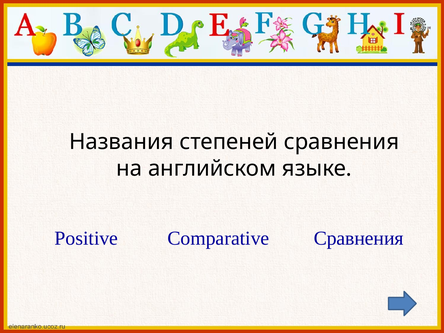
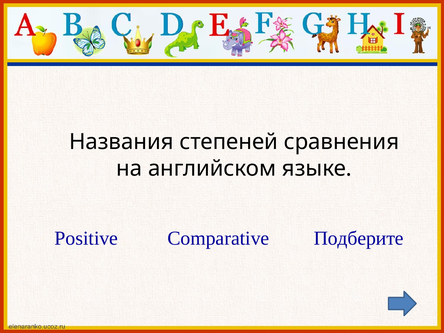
Comparative Сравнения: Сравнения -> Подберите (359, 238)
